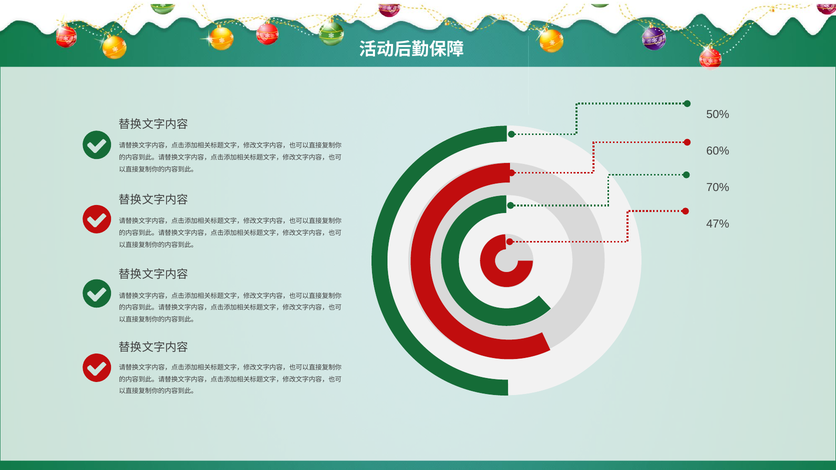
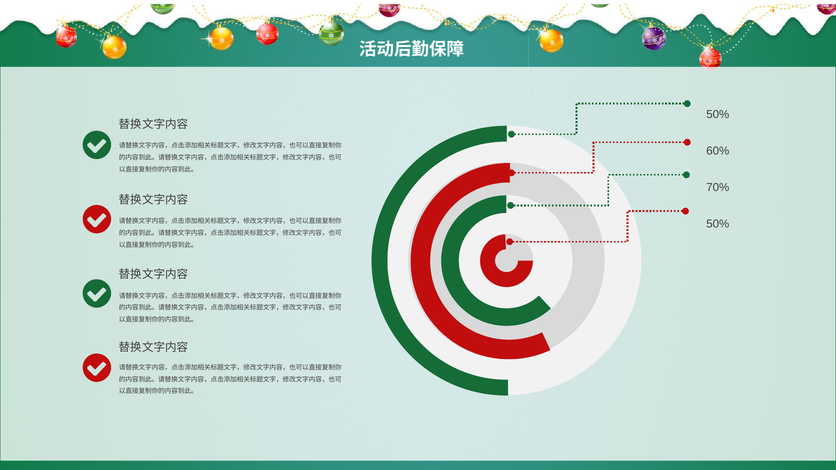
47%: 47% -> 50% (718, 224)
